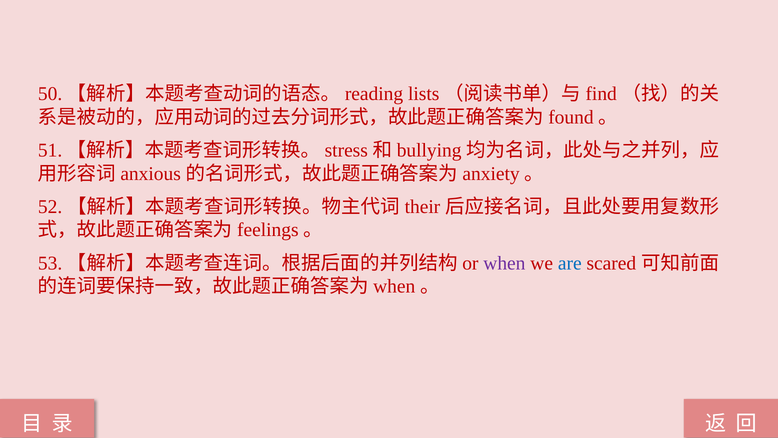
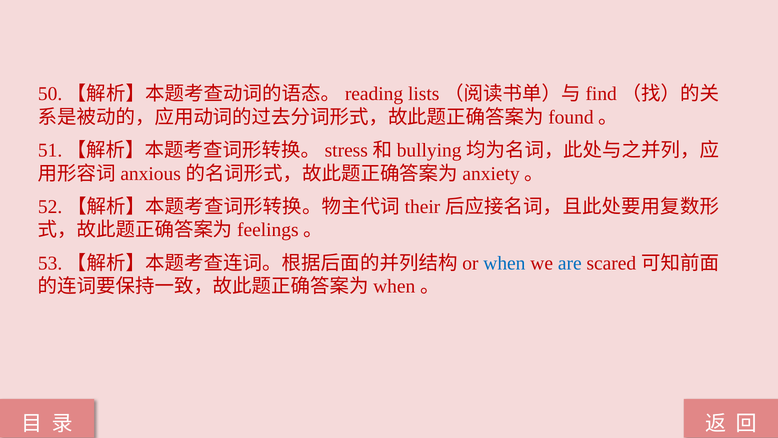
when colour: purple -> blue (504, 263)
